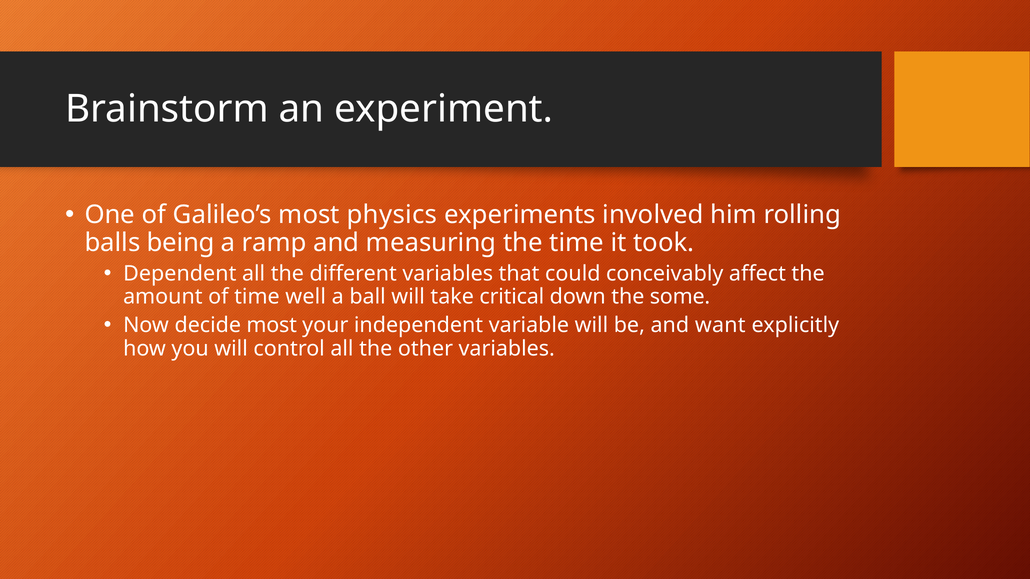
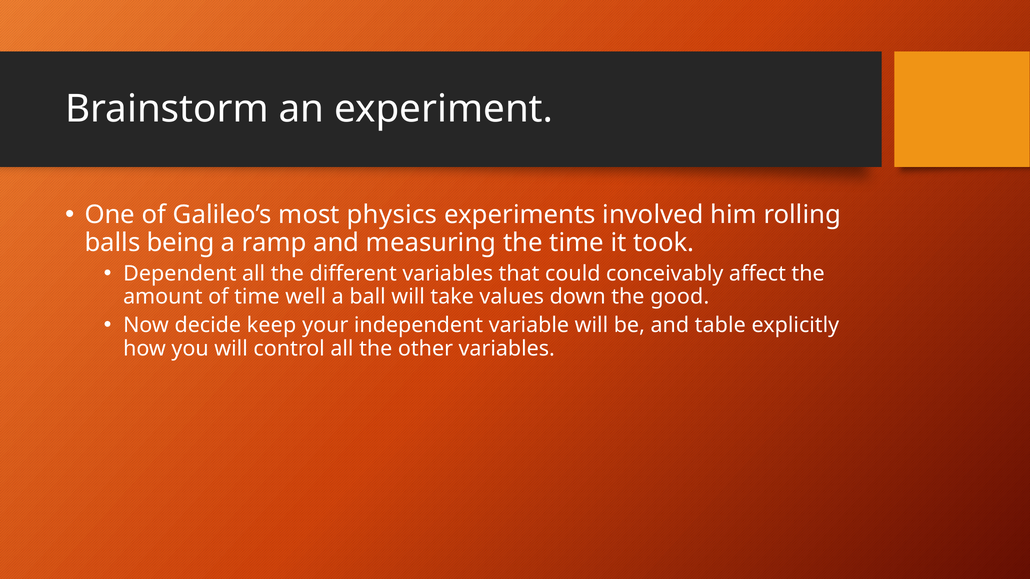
critical: critical -> values (512, 297)
some: some -> good (680, 297)
decide most: most -> keep (271, 325)
want: want -> table (720, 325)
